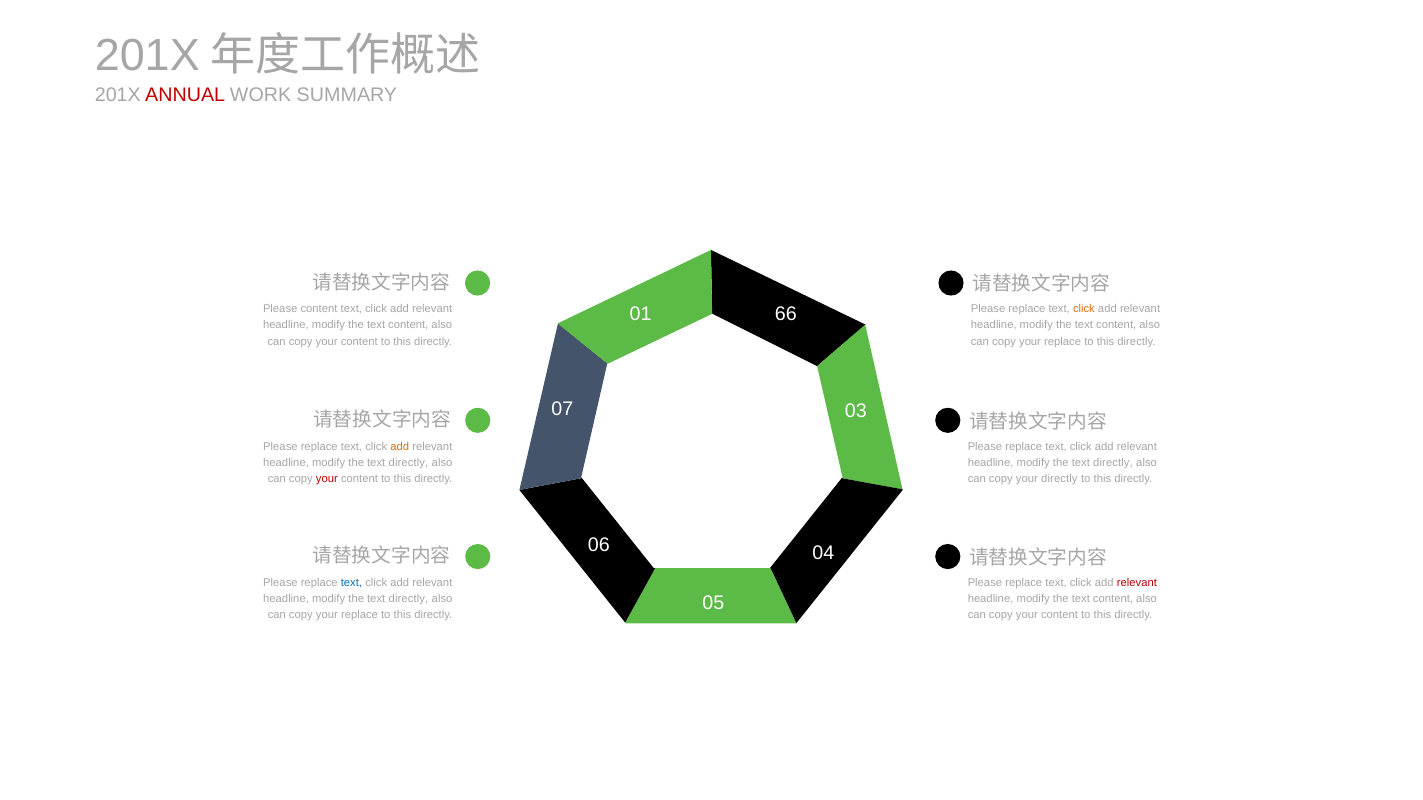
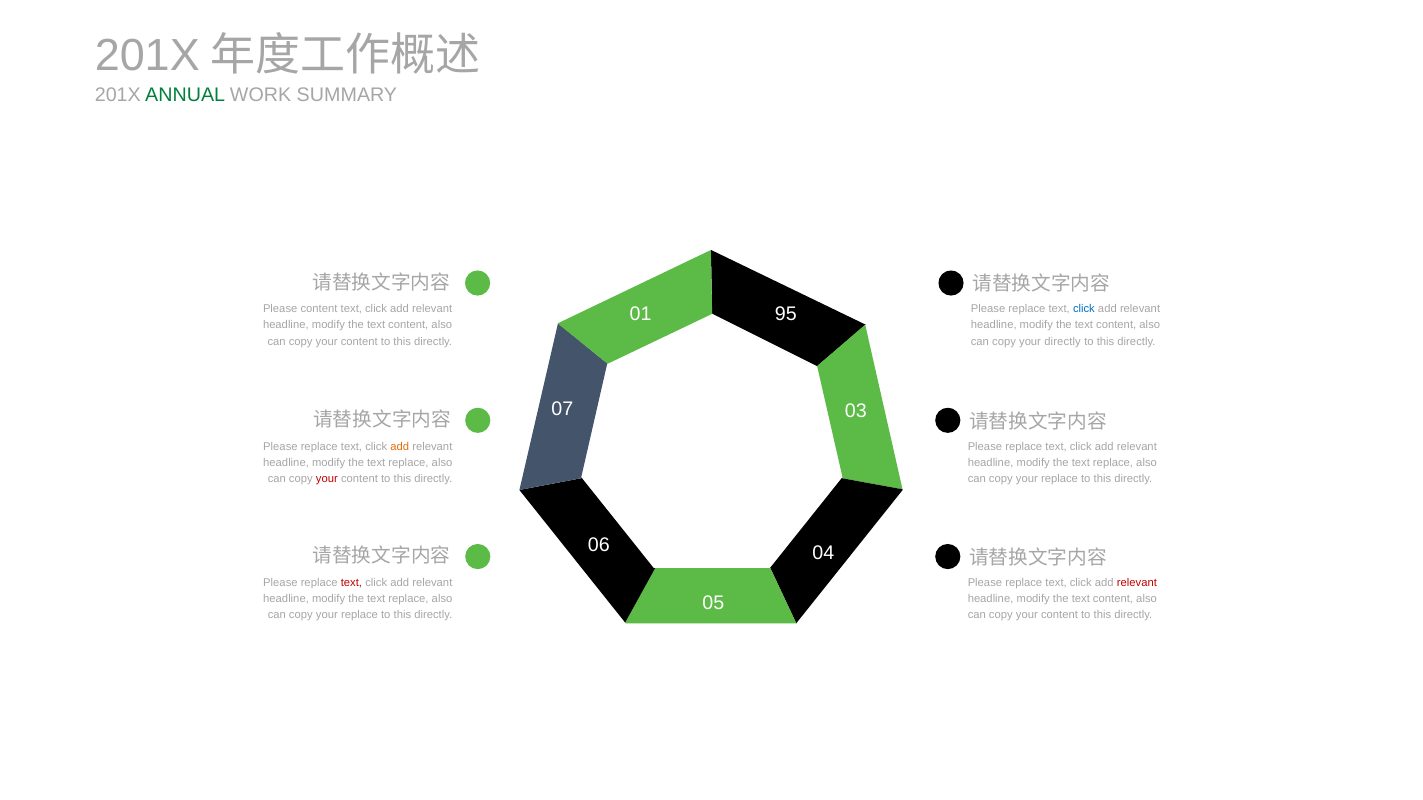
ANNUAL colour: red -> green (185, 95)
click colour: orange -> blue (1084, 309)
66: 66 -> 95 (786, 314)
replace: replace -> directly (1063, 342)
directly: directly -> replace (408, 463)
directly: directly -> replace (1113, 463)
directly: directly -> replace (1059, 479)
text colour: blue -> red (351, 583)
directly: directly -> replace (408, 599)
